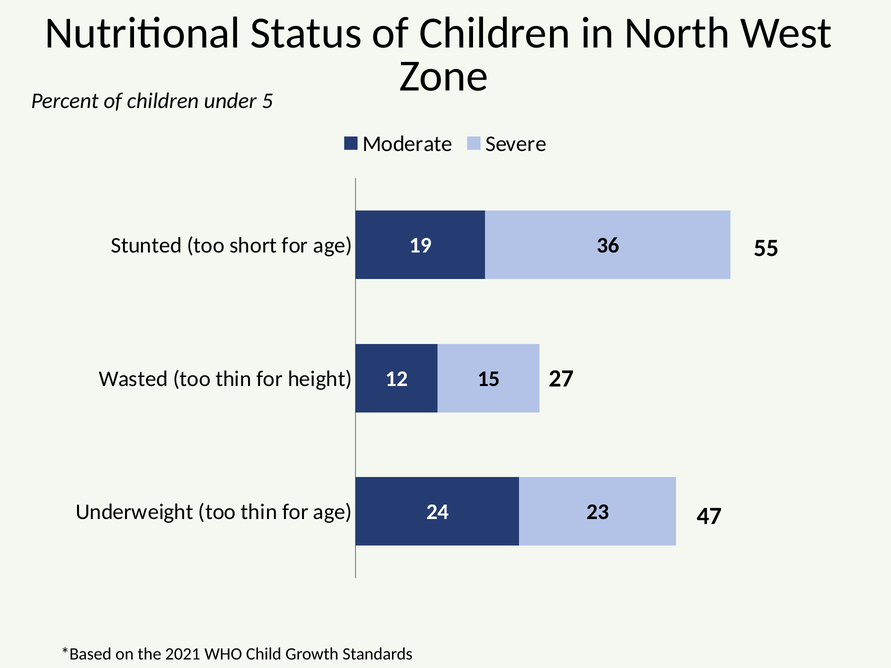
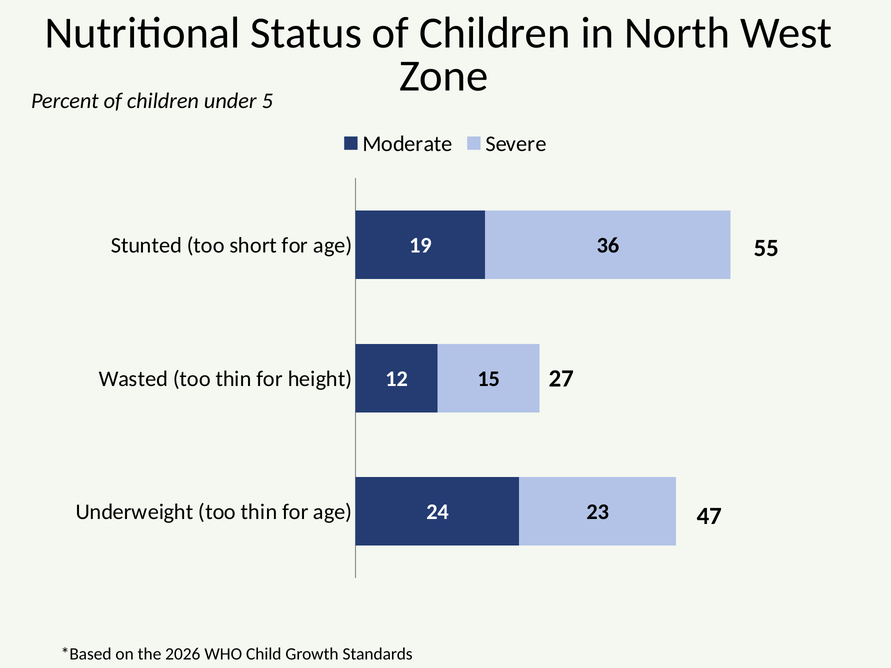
2021: 2021 -> 2026 (183, 654)
